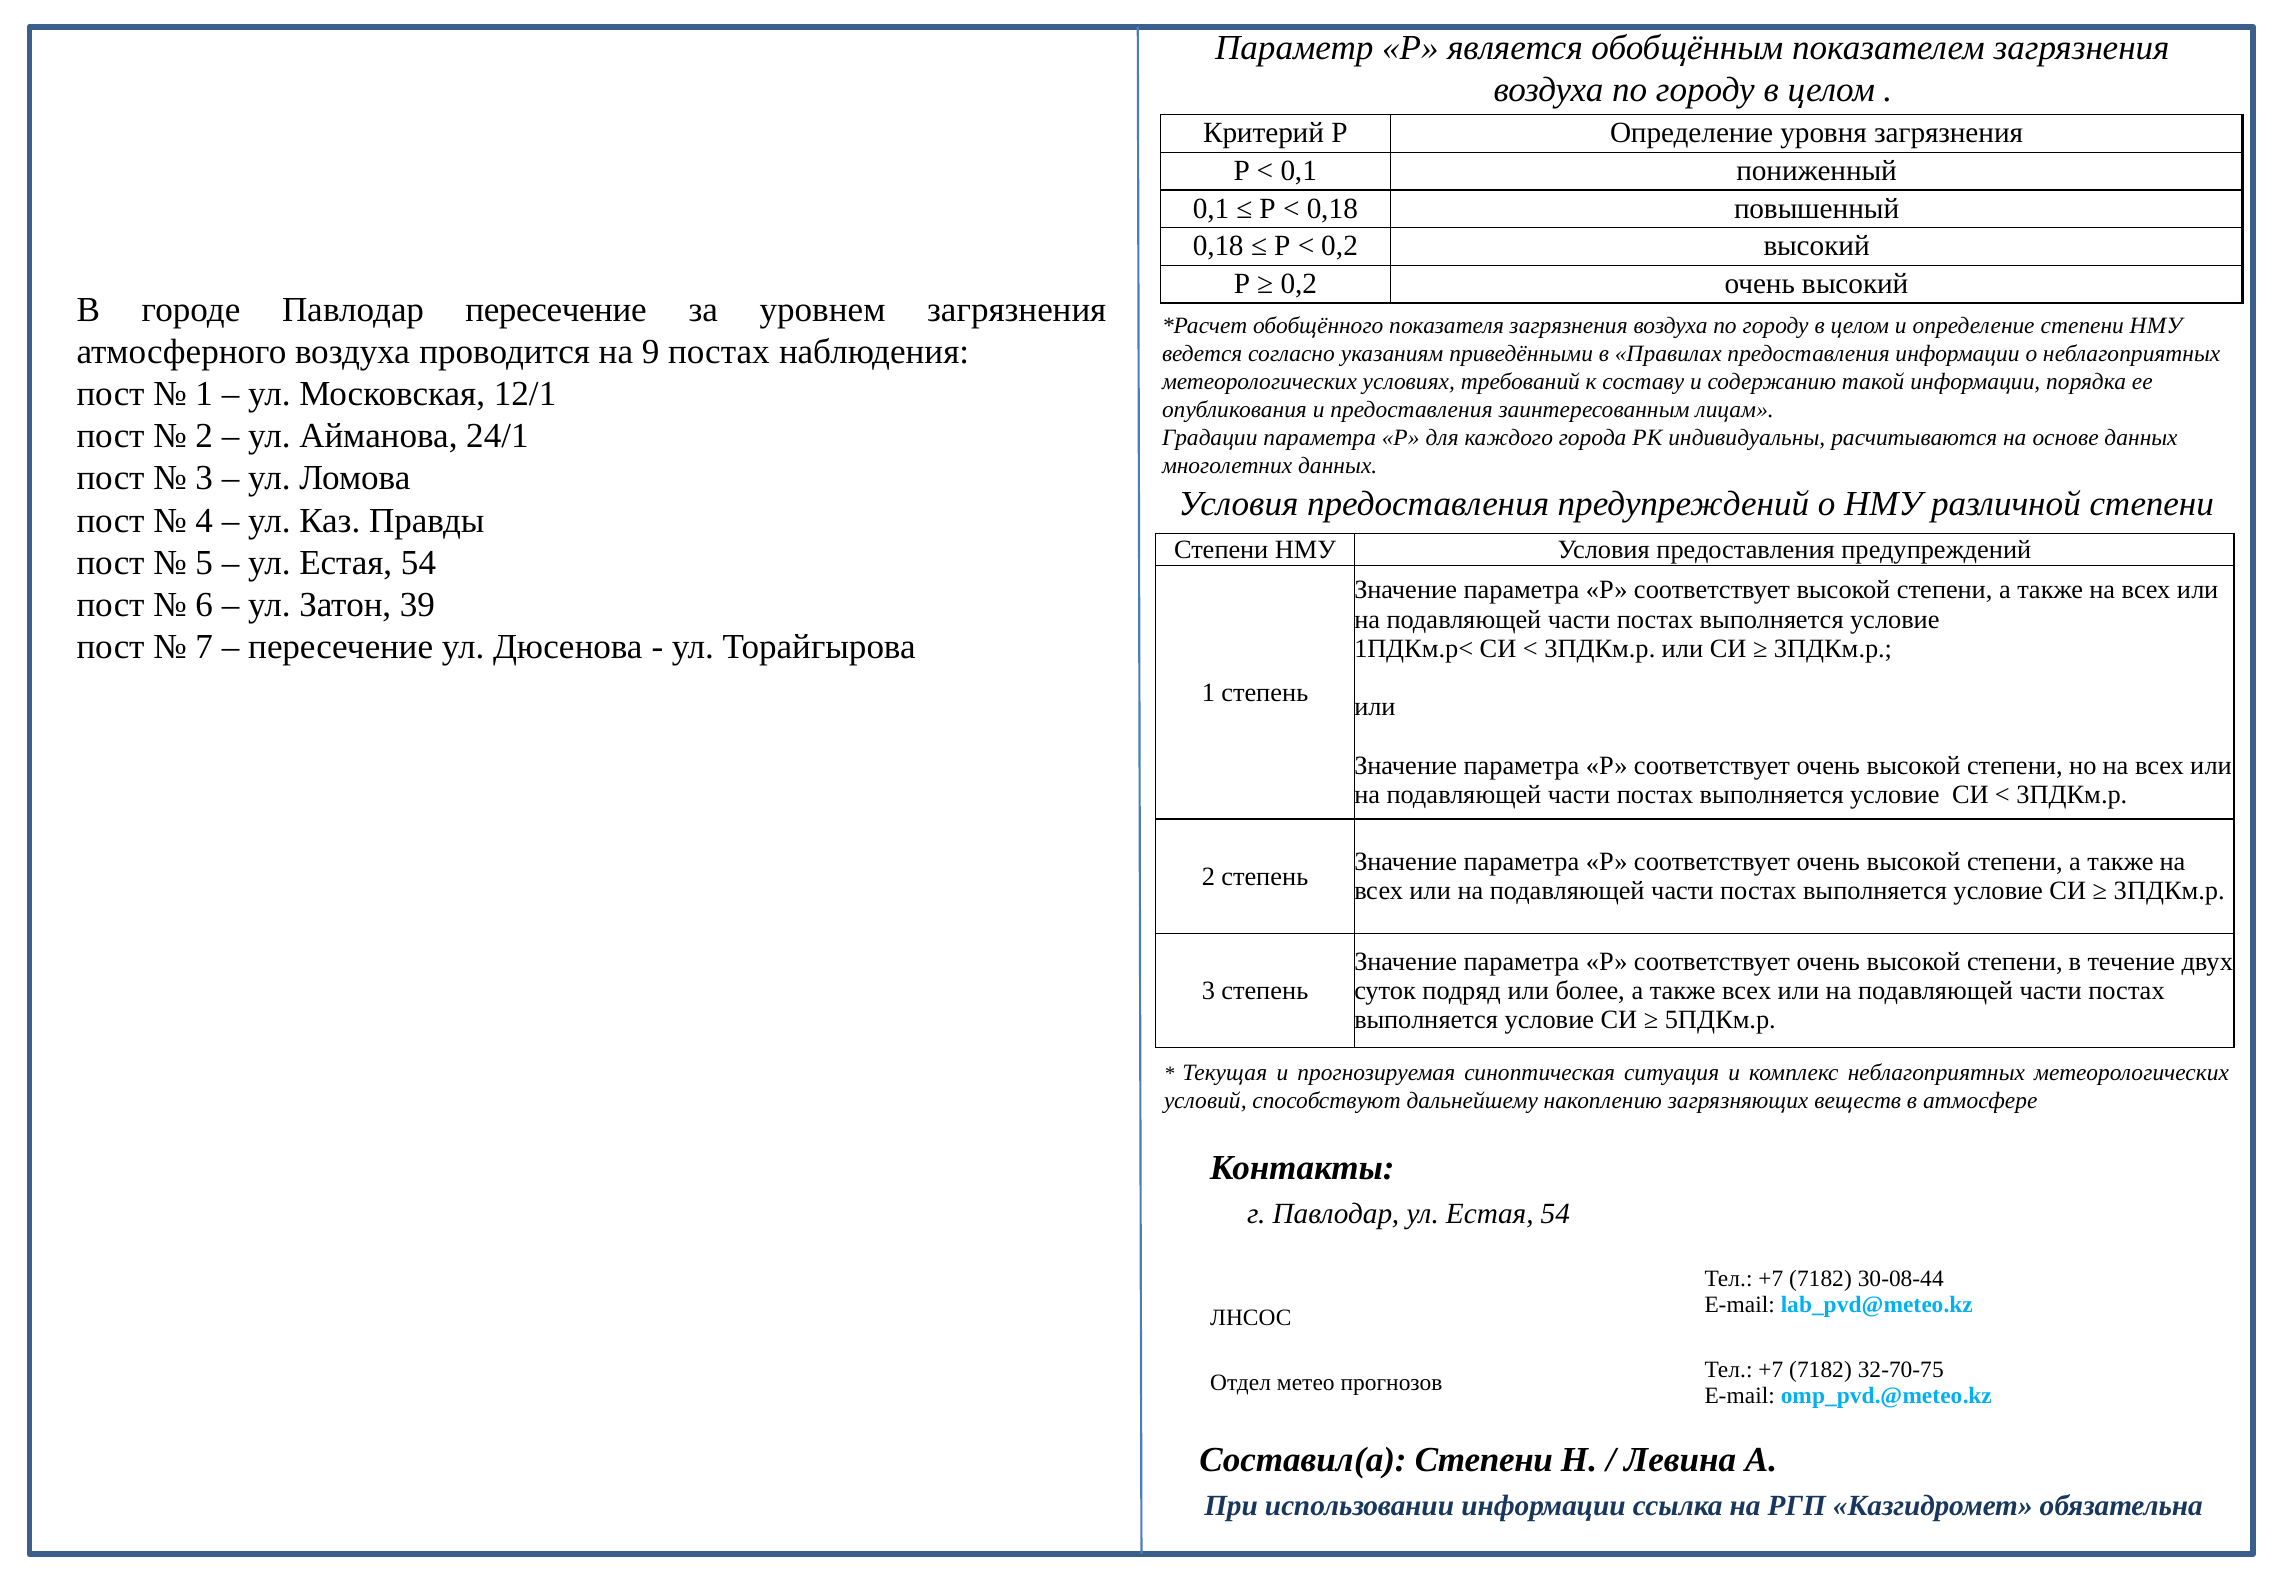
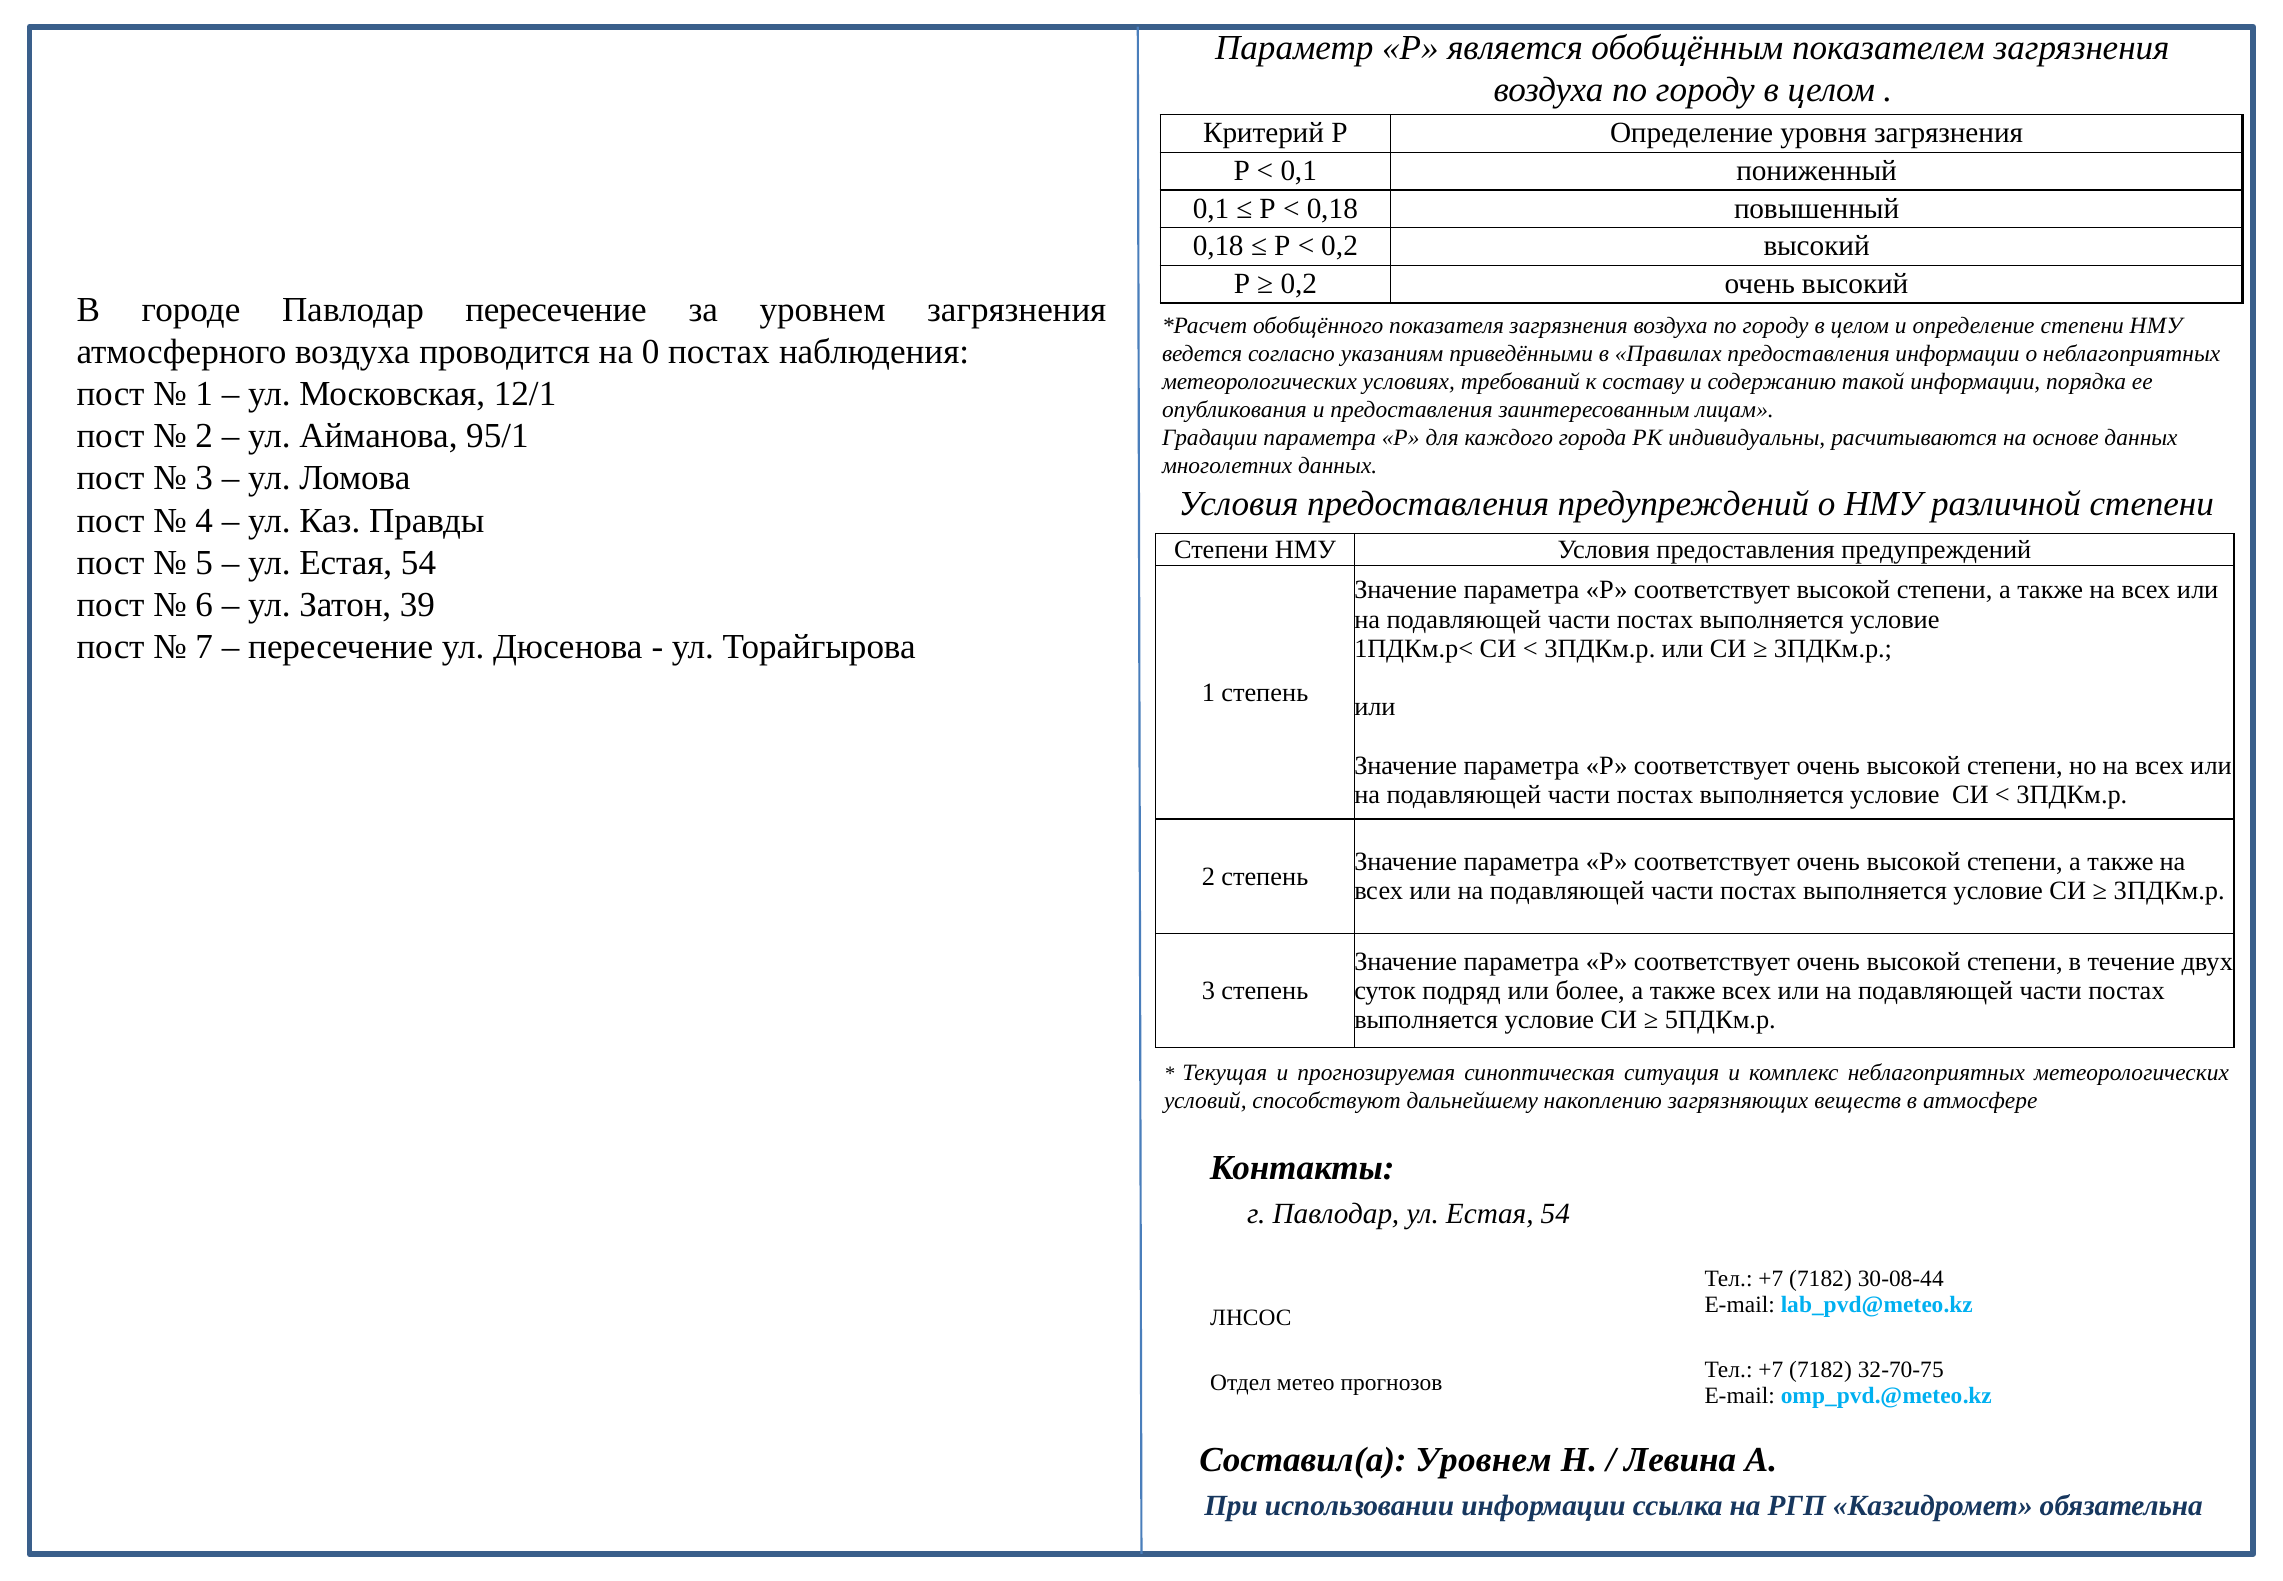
9: 9 -> 0 (651, 352)
24/1: 24/1 -> 95/1 (497, 436)
Составил(а Степени: Степени -> Уровнем (1484, 1459)
